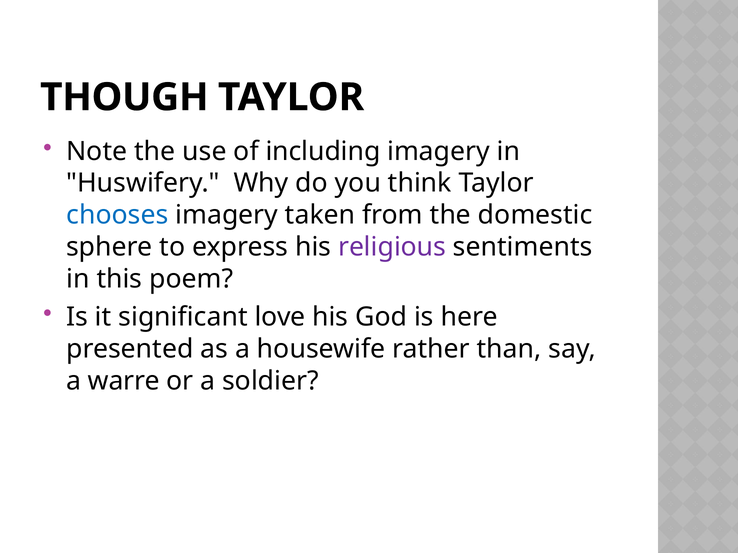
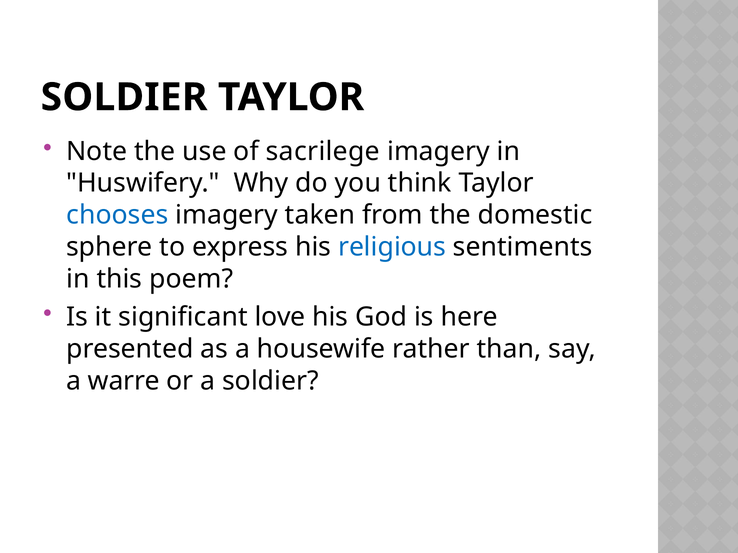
THOUGH: THOUGH -> SOLDIER (124, 97)
including: including -> sacrilege (323, 151)
religious colour: purple -> blue (392, 247)
